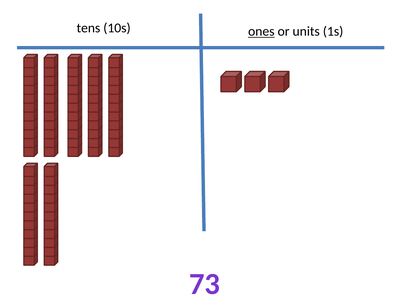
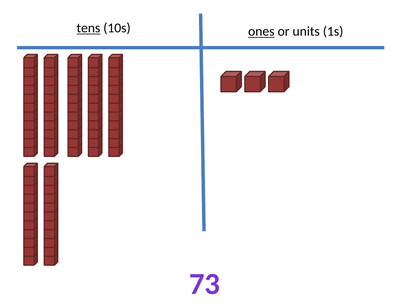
tens underline: none -> present (88, 28)
